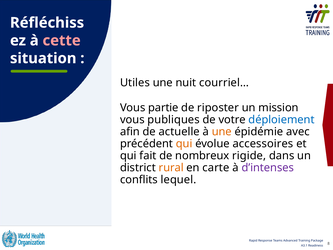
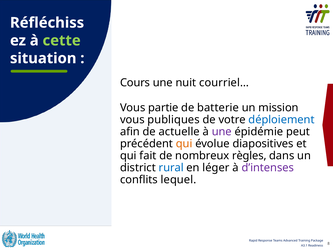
cette colour: pink -> light green (62, 40)
Utiles: Utiles -> Cours (135, 83)
riposter: riposter -> batterie (218, 108)
une colour: orange -> purple (222, 132)
avec: avec -> peut (298, 132)
accessoires: accessoires -> diapositives (263, 144)
rigide: rigide -> règles (249, 156)
rural colour: orange -> blue (171, 168)
carte: carte -> léger (216, 168)
